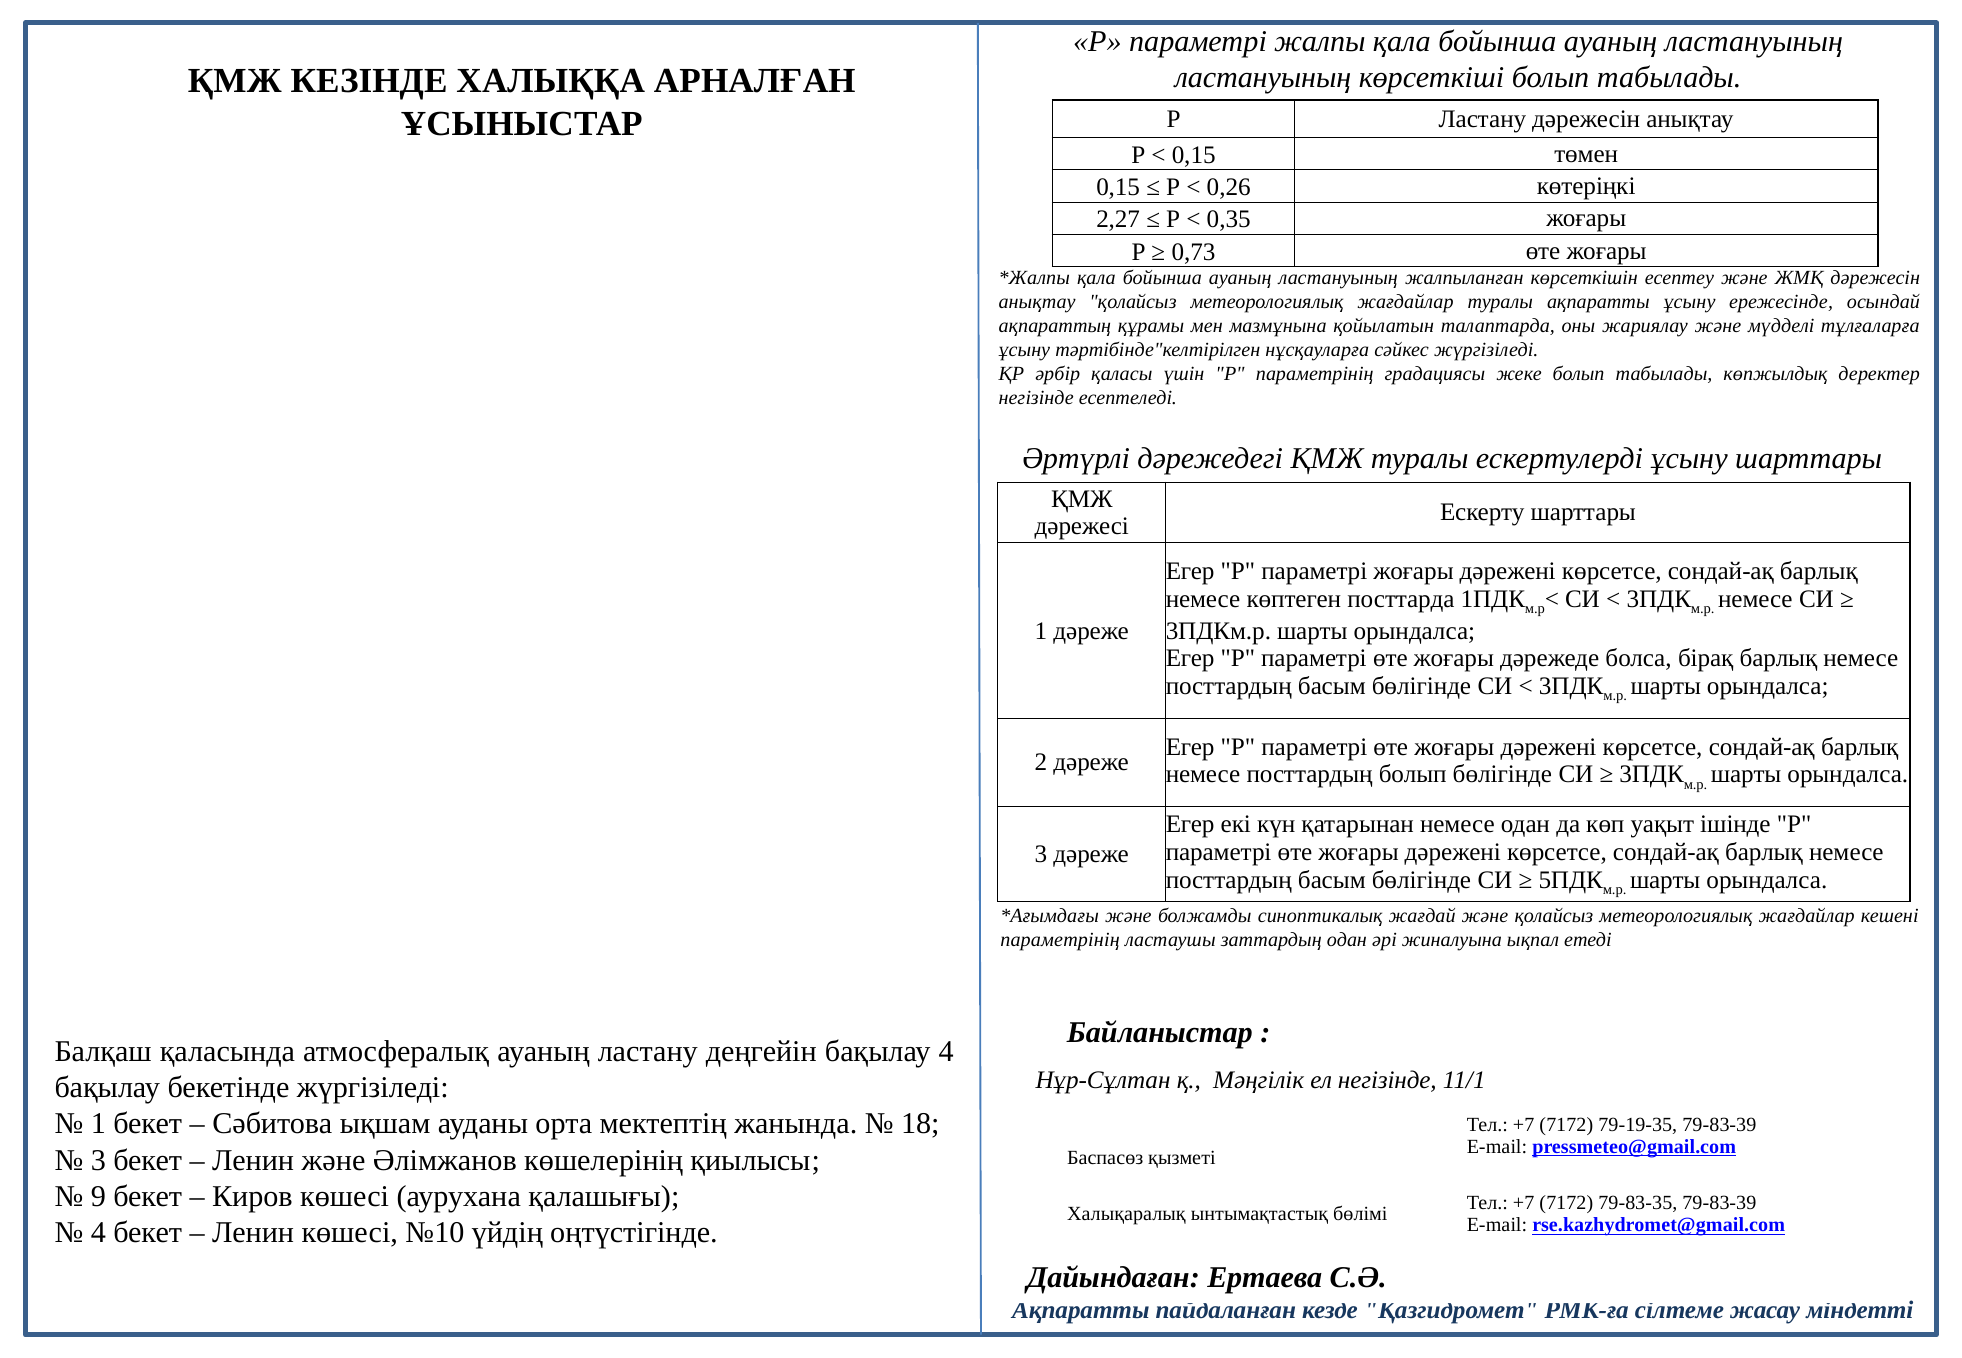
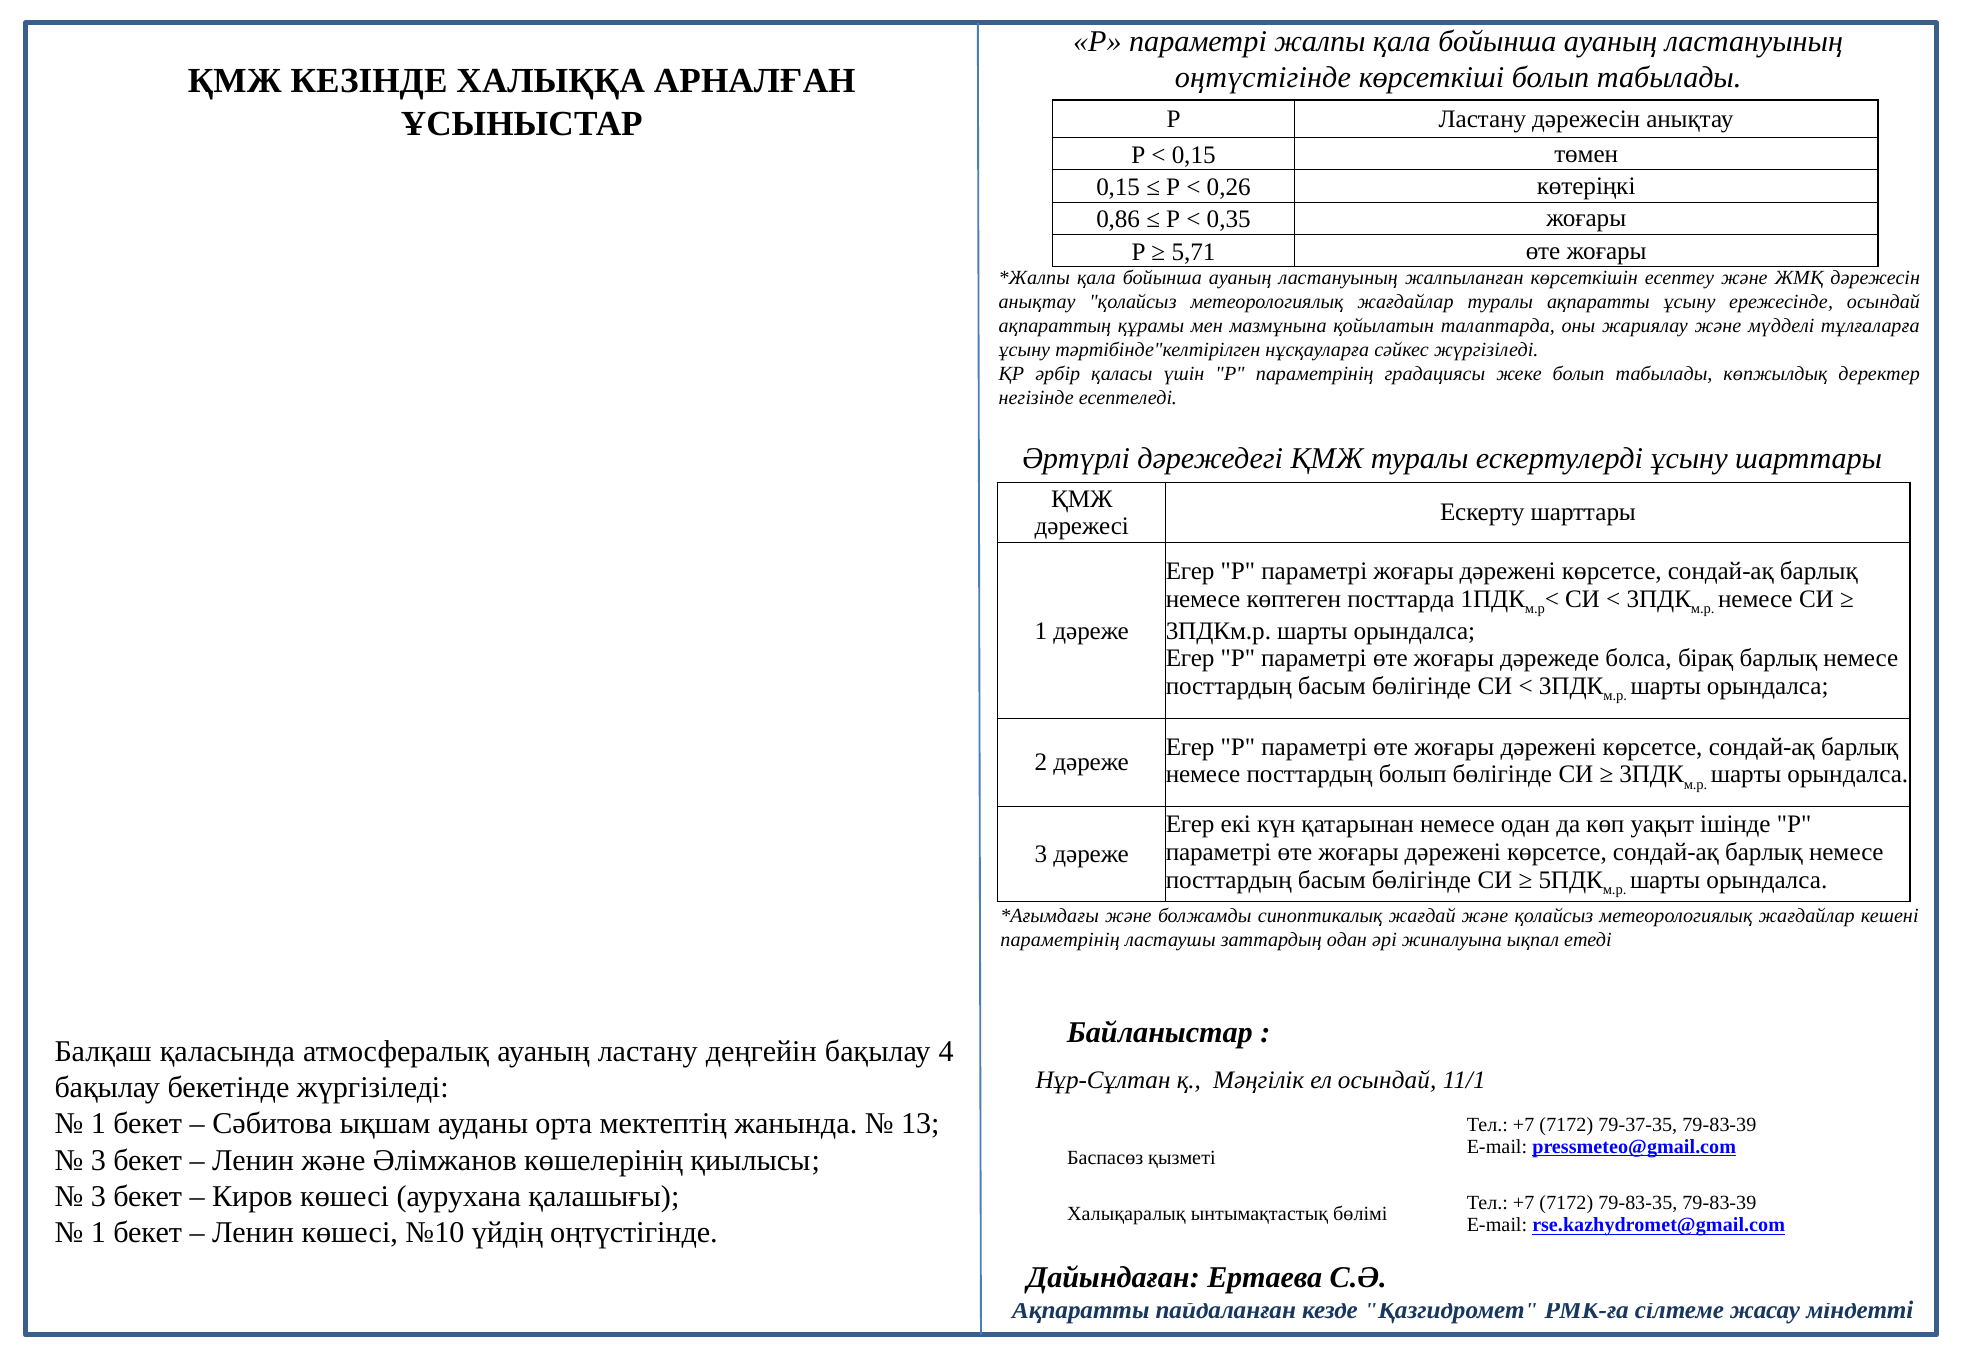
ластануының: ластануының -> оңтүстігінде (1263, 78)
2,27: 2,27 -> 0,86 (1118, 220)
0,73: 0,73 -> 5,71 (1194, 252)
ел негізінде: негізінде -> осындай (1387, 1080)
18: 18 -> 13 (920, 1124)
79-19-35: 79-19-35 -> 79-37-35 (1638, 1125)
9: 9 -> 3 (98, 1197)
4: 4 -> 1 (98, 1233)
